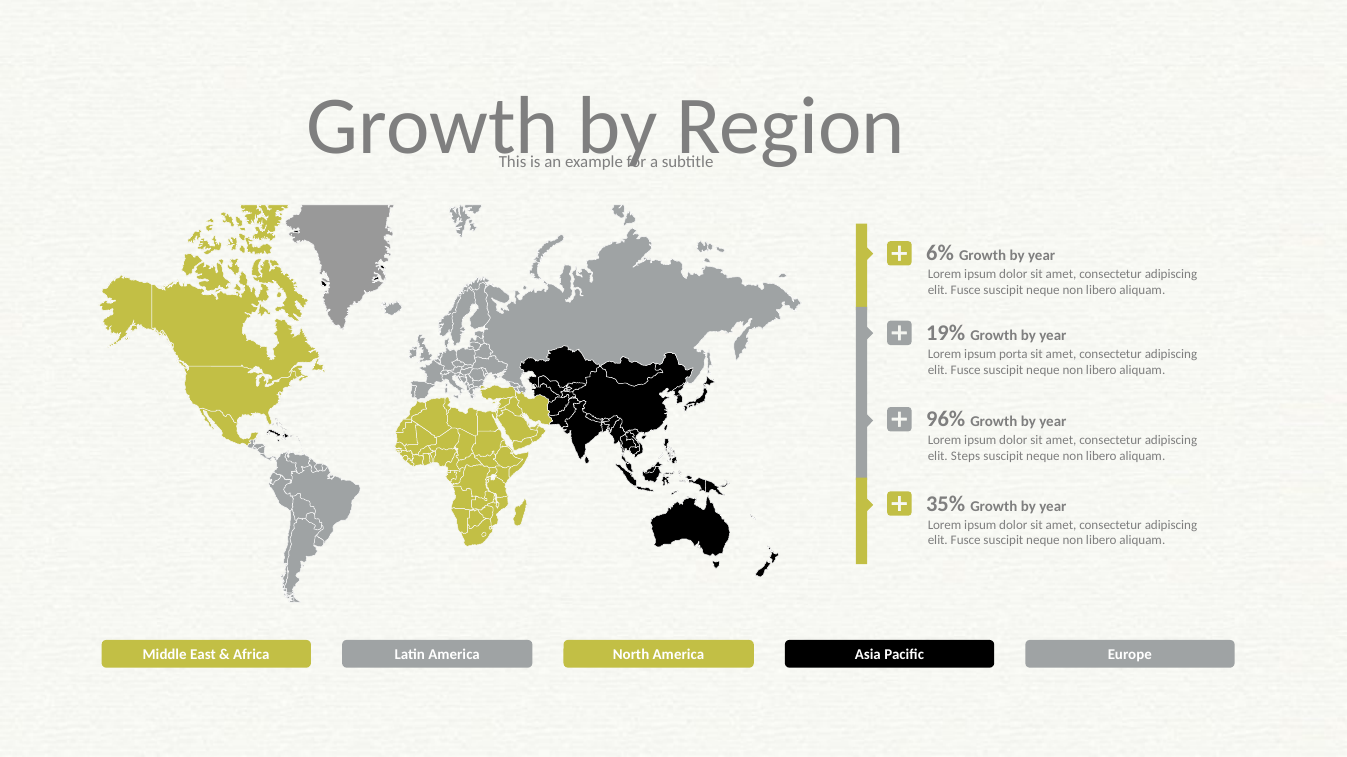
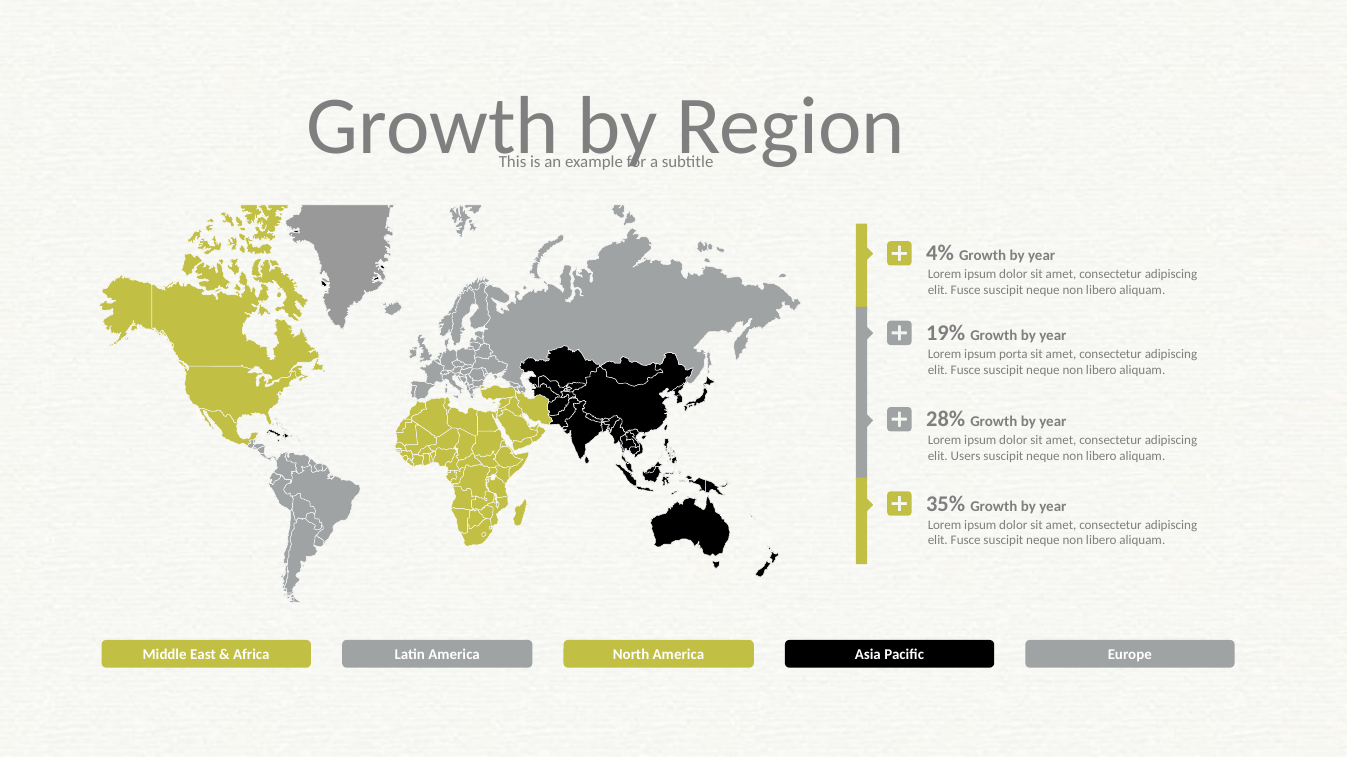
6%: 6% -> 4% (940, 254)
96%: 96% -> 28% (946, 420)
Steps: Steps -> Users (966, 457)
